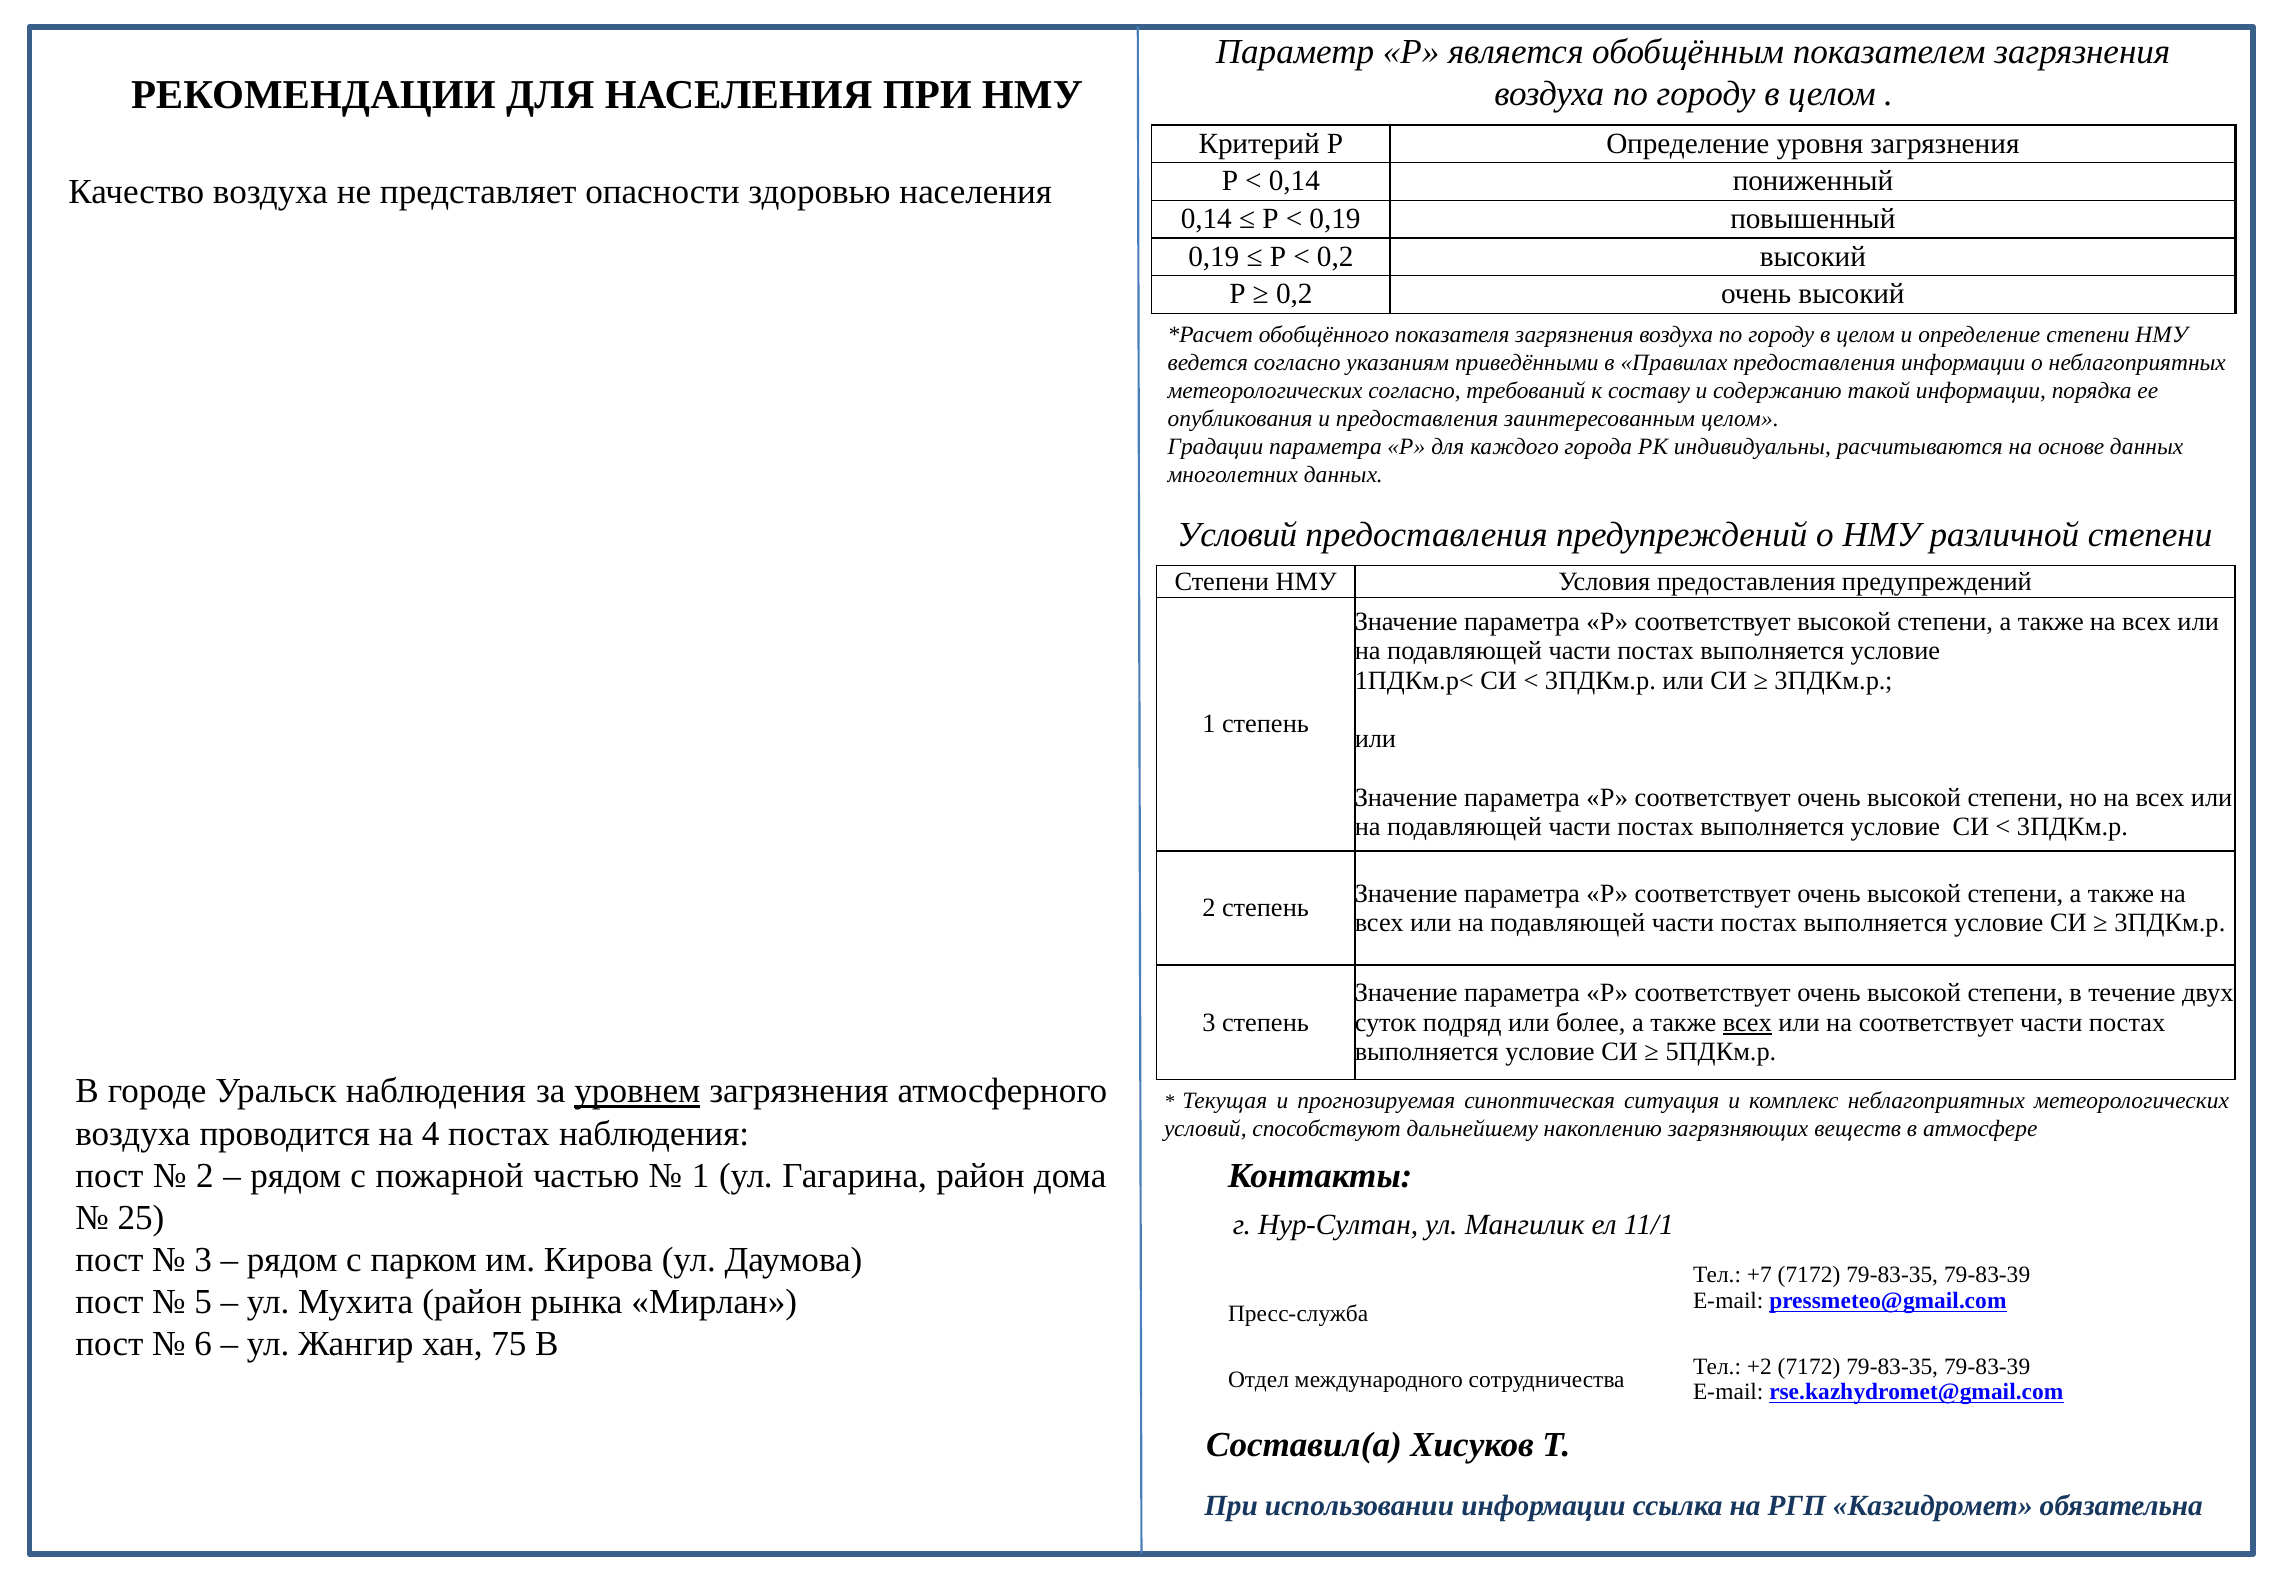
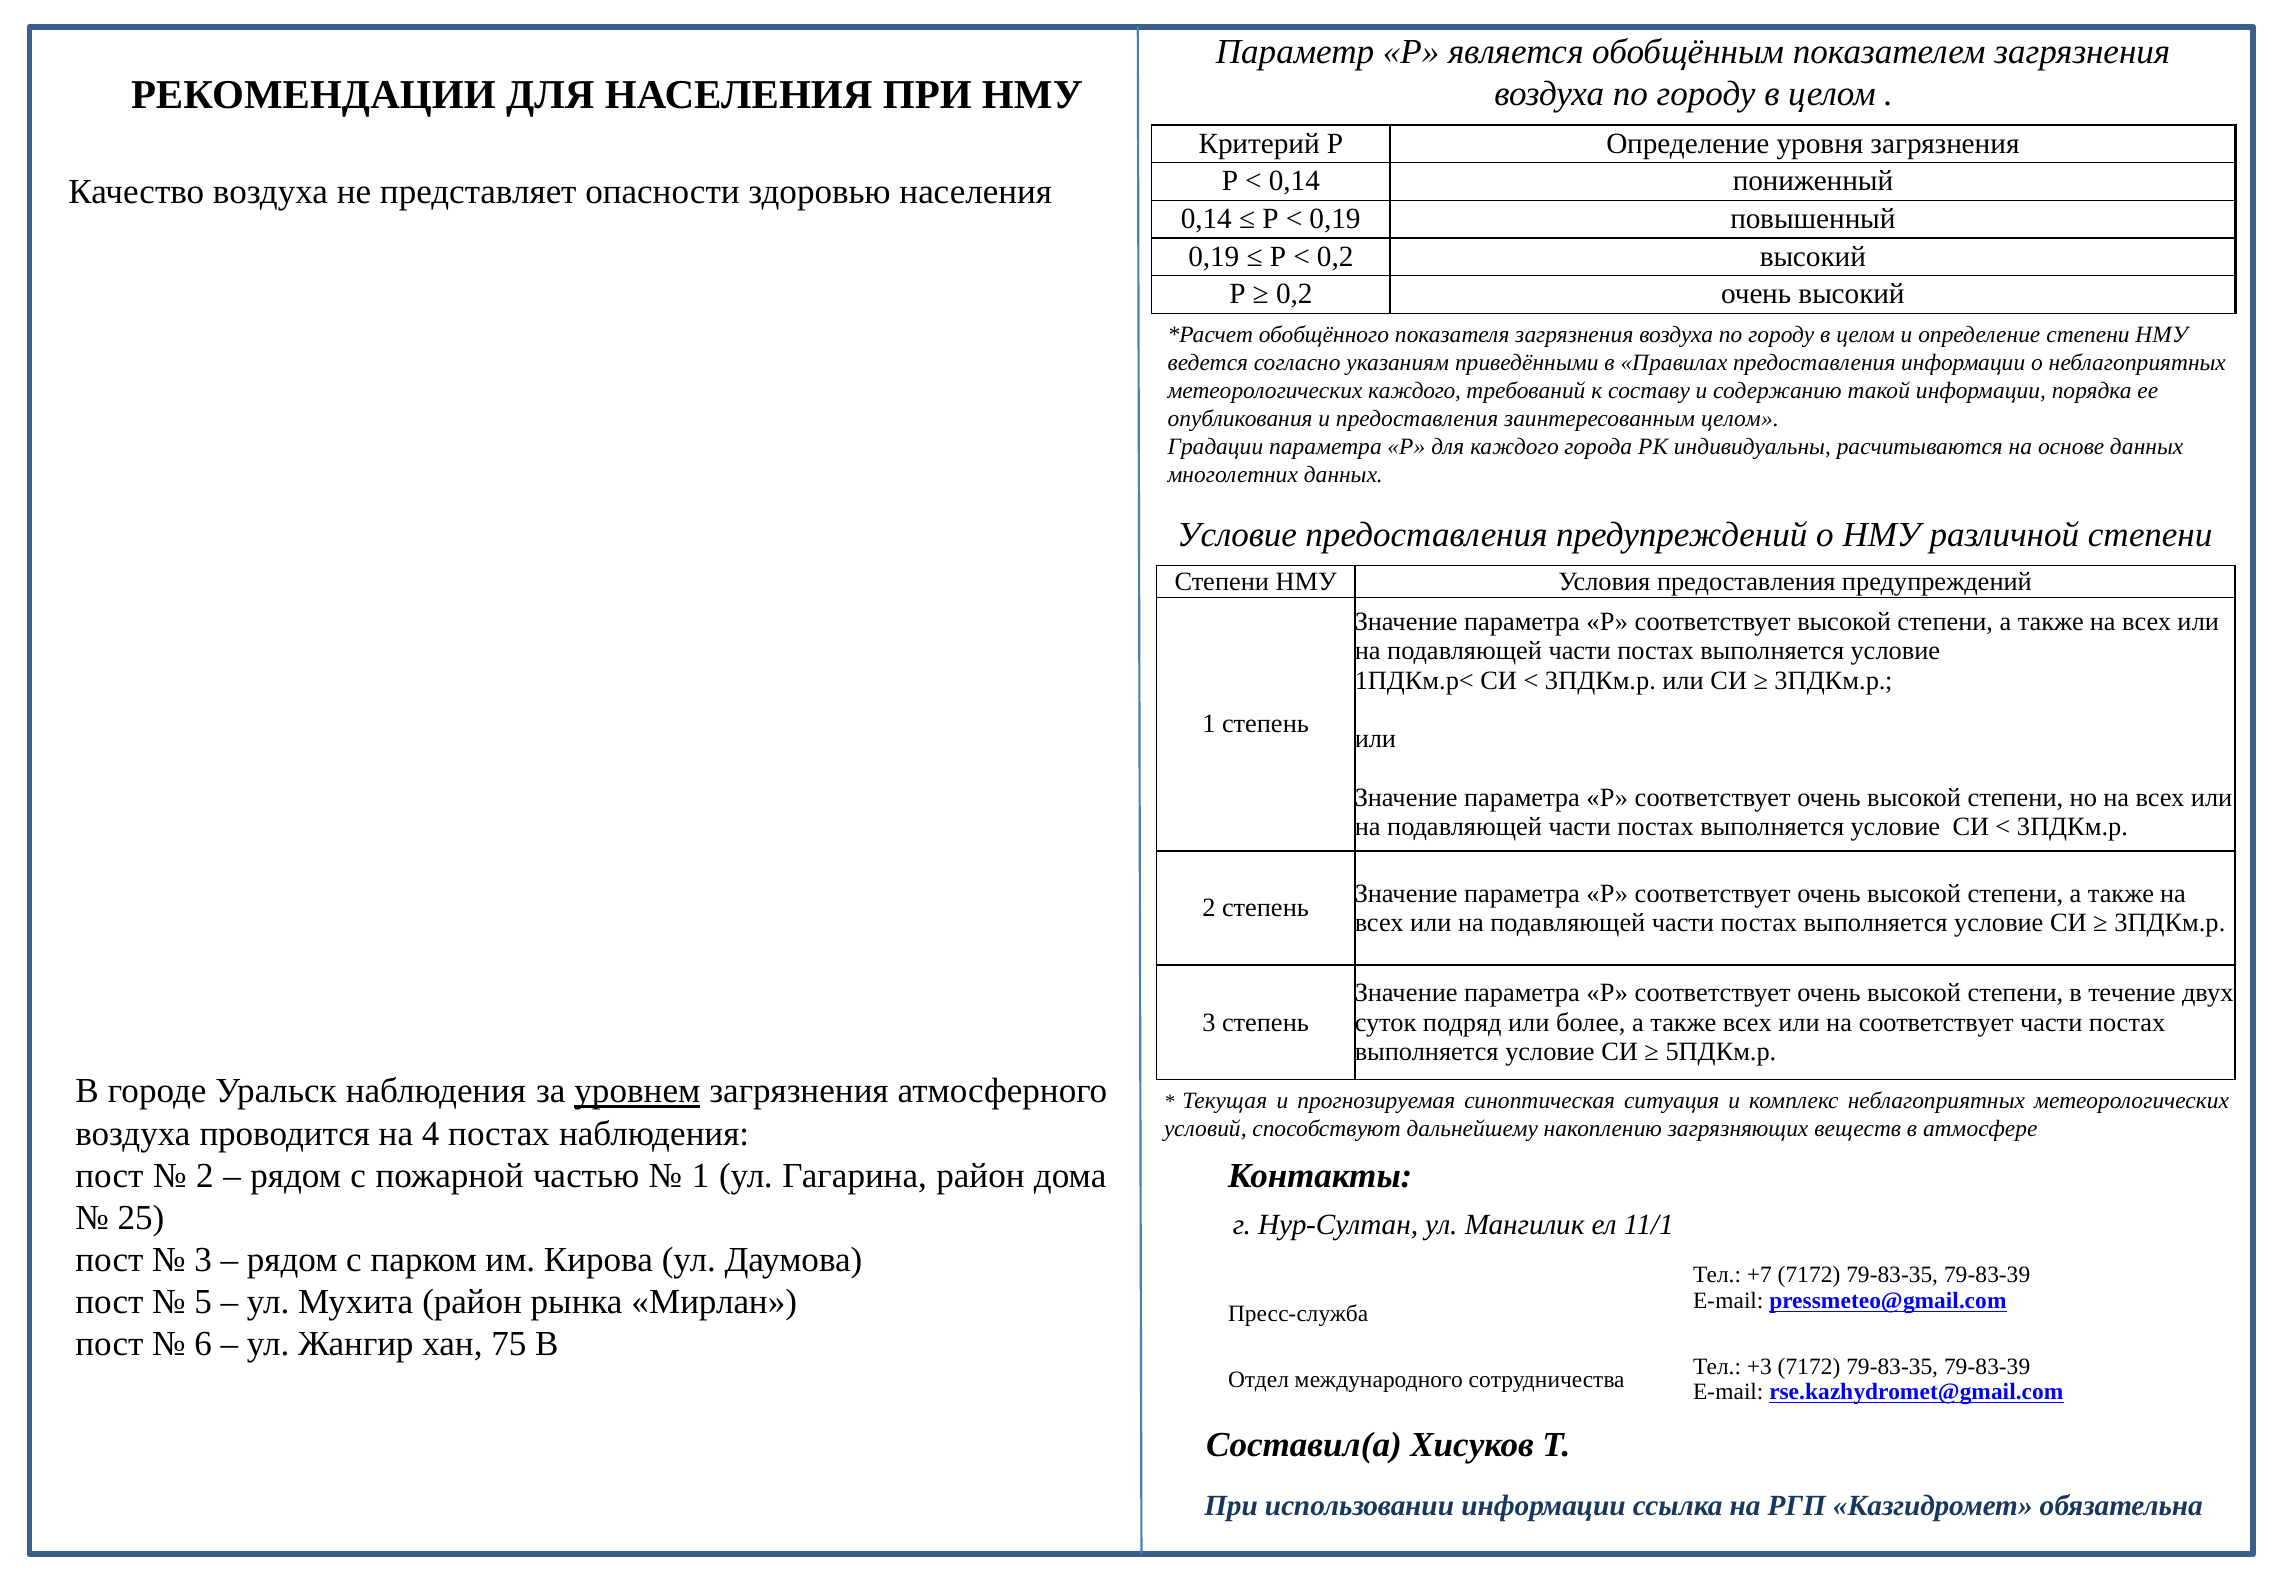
метеорологических согласно: согласно -> каждого (1415, 391)
Условий: Условий -> Условие (1237, 535)
всех underline: present -> none (1747, 1022)
+2: +2 -> +3 (1759, 1366)
